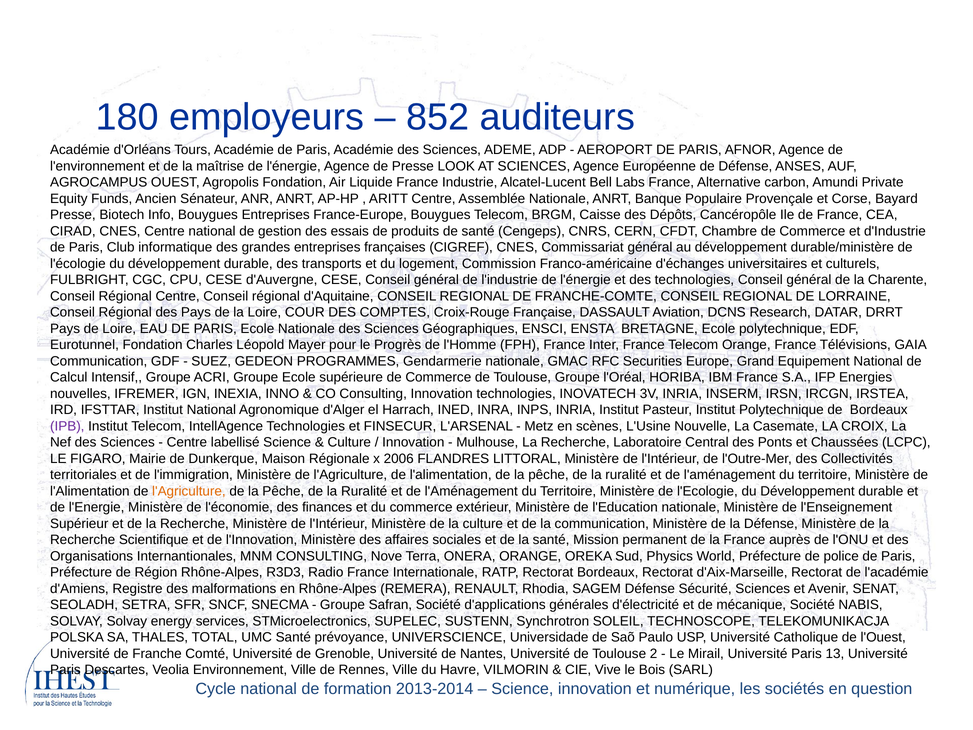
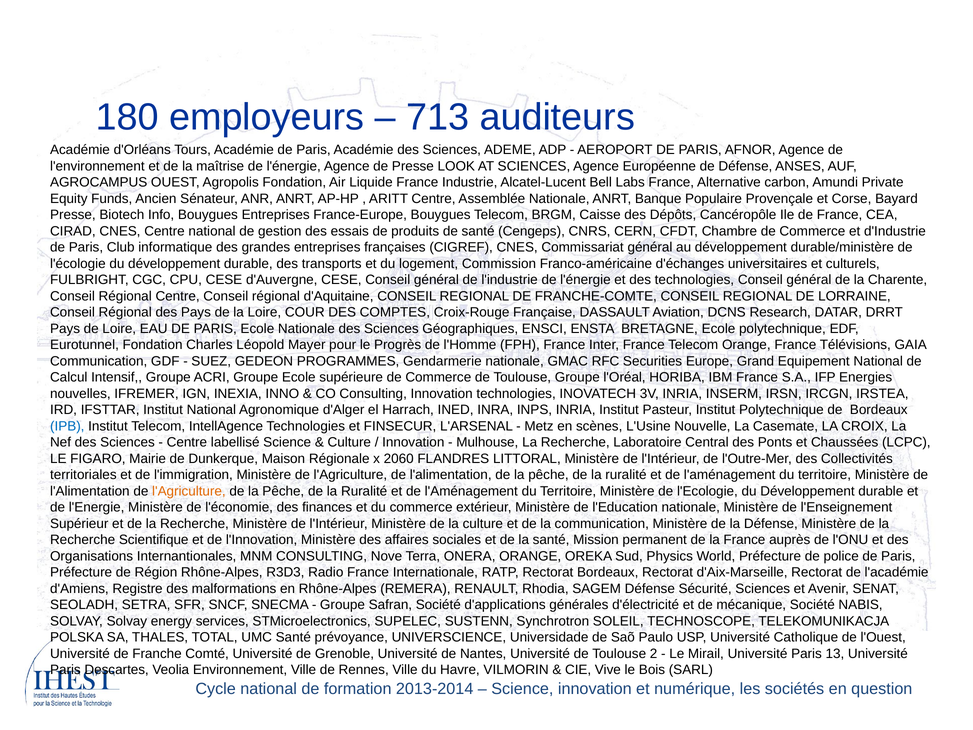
852: 852 -> 713 (438, 117)
IPB colour: purple -> blue (67, 426)
2006: 2006 -> 2060 (399, 458)
